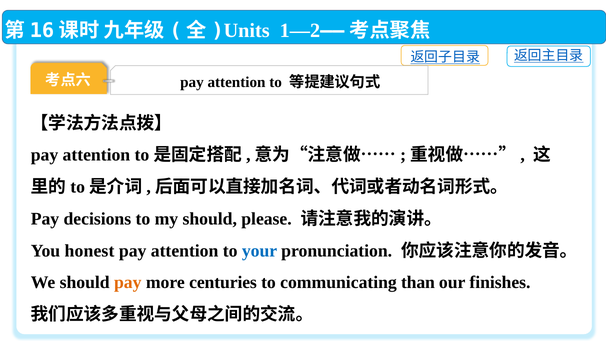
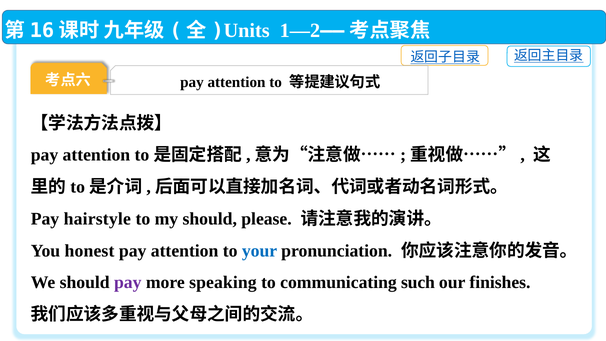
decisions: decisions -> hairstyle (97, 219)
pay colour: orange -> purple (128, 282)
centuries: centuries -> speaking (223, 282)
than: than -> such (418, 282)
